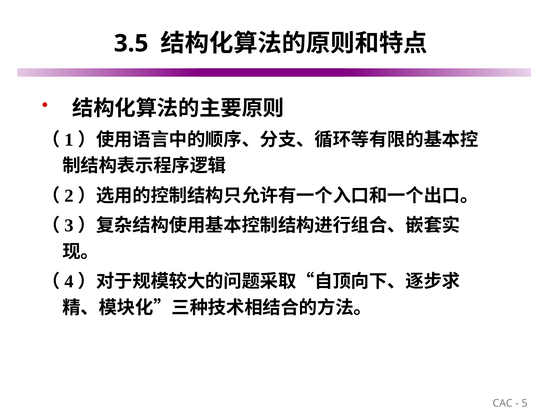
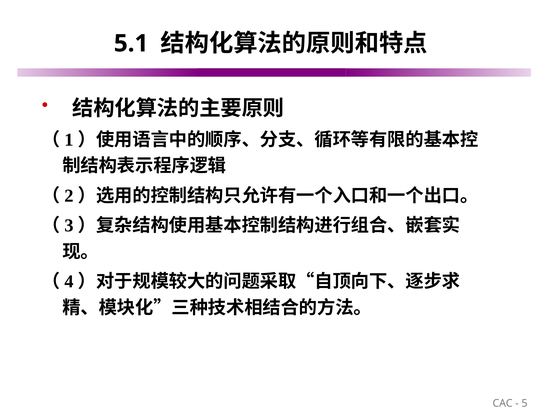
3.5: 3.5 -> 5.1 (131, 43)
